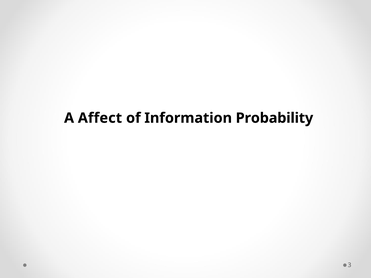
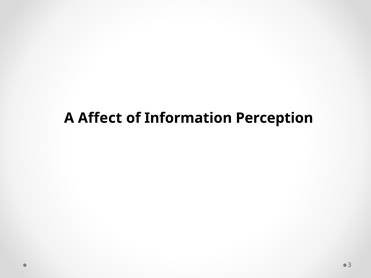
Probability: Probability -> Perception (274, 118)
